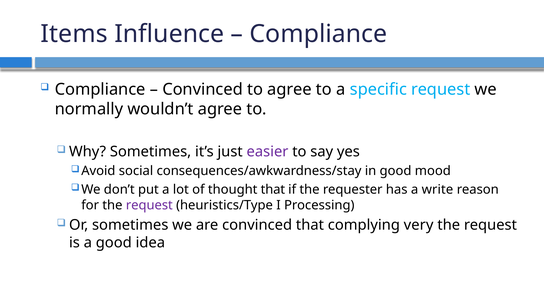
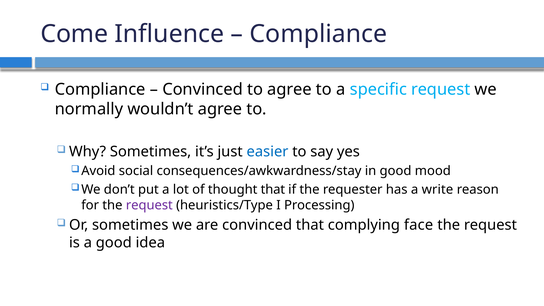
Items: Items -> Come (74, 34)
easier colour: purple -> blue (267, 152)
very: very -> face (419, 225)
